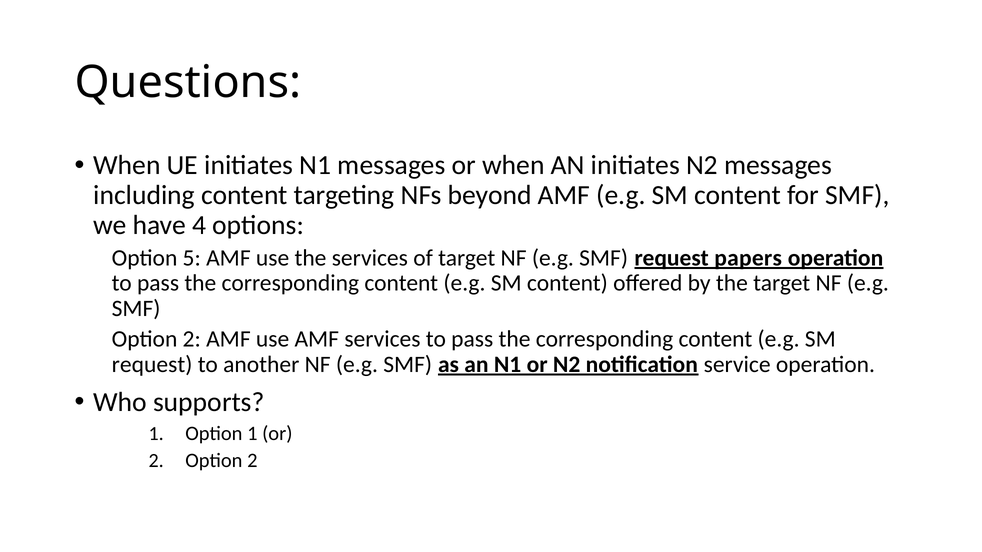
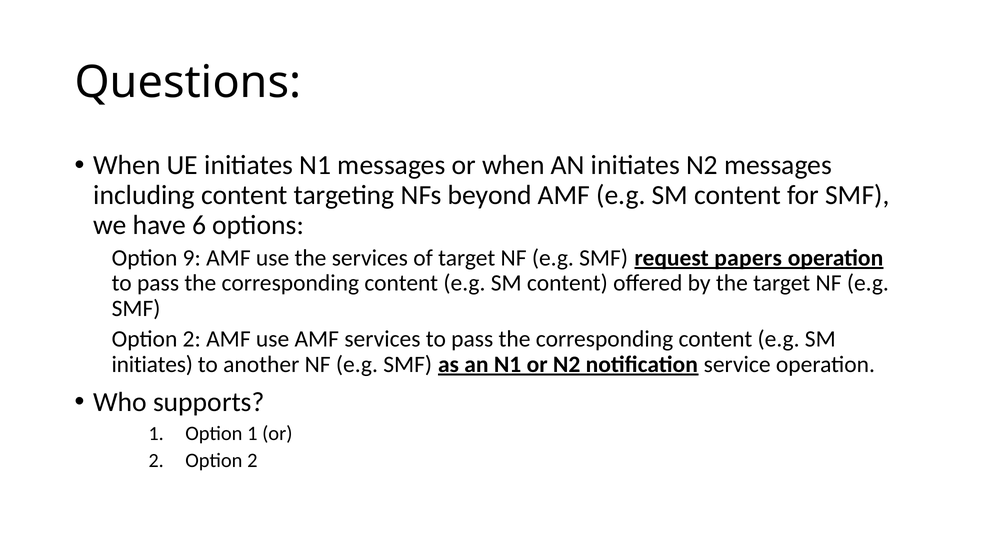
4: 4 -> 6 (199, 225)
5: 5 -> 9 (192, 258)
request: request -> initiates (152, 365)
